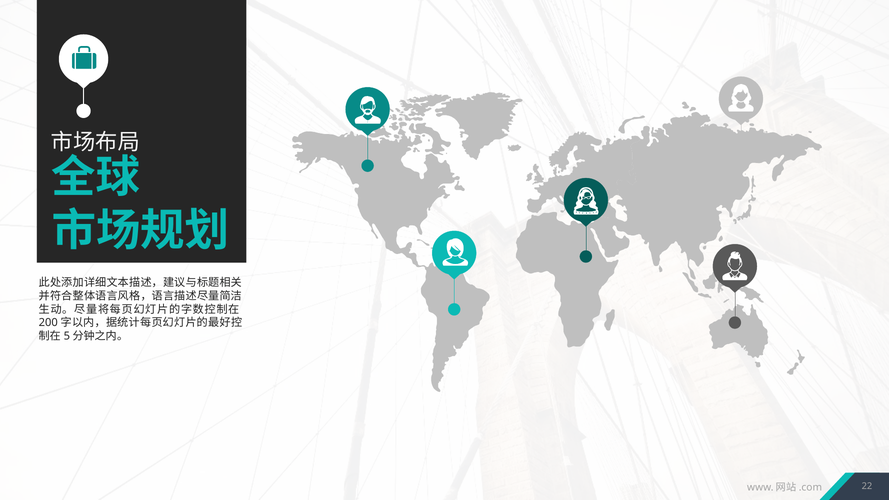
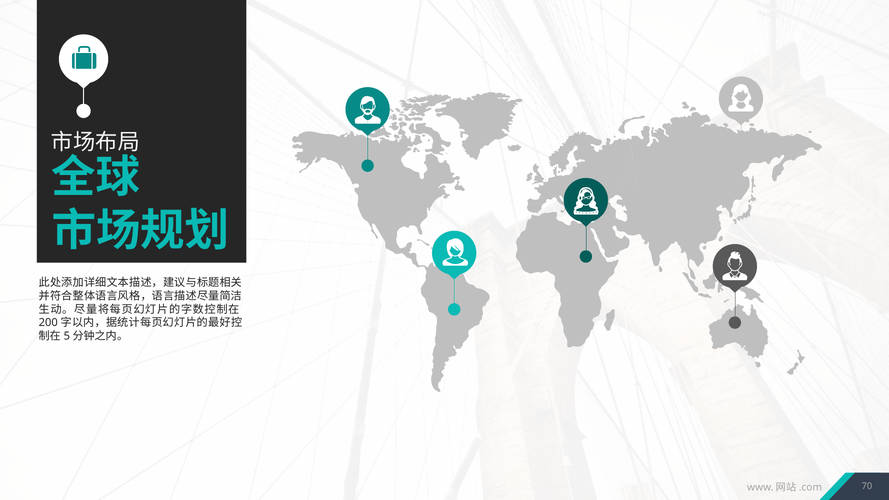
22: 22 -> 70 (867, 486)
